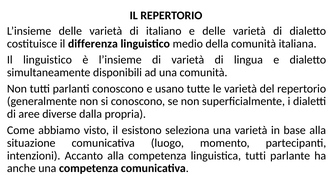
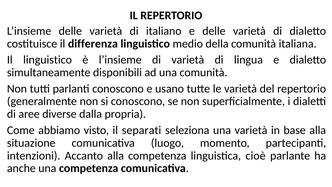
esistono: esistono -> separati (142, 130)
linguistica tutti: tutti -> cioè (256, 155)
